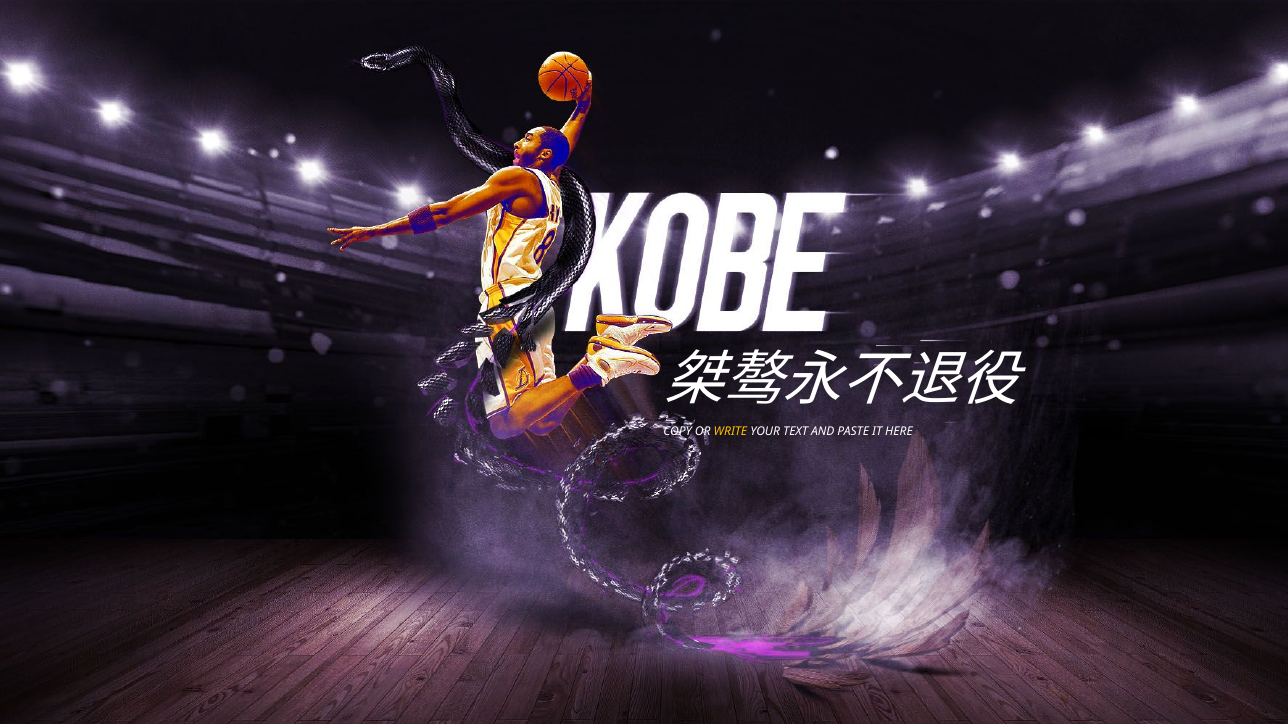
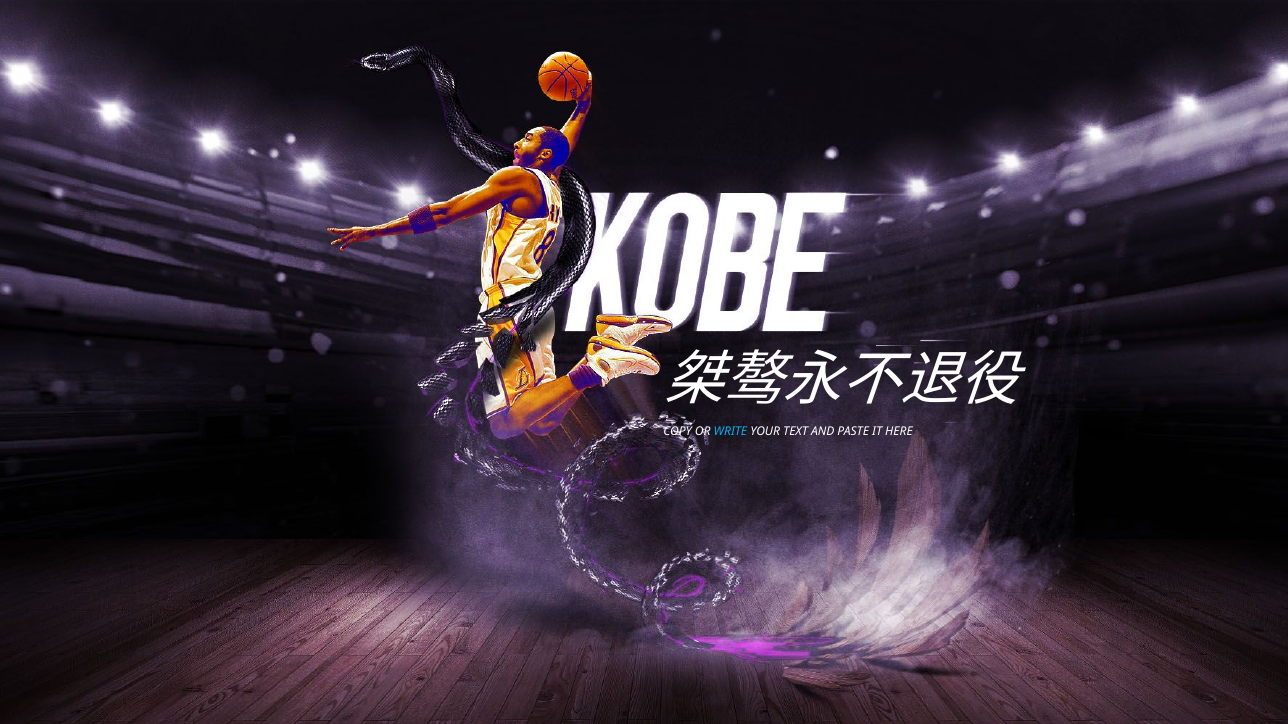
WRITE colour: yellow -> light blue (730, 432)
